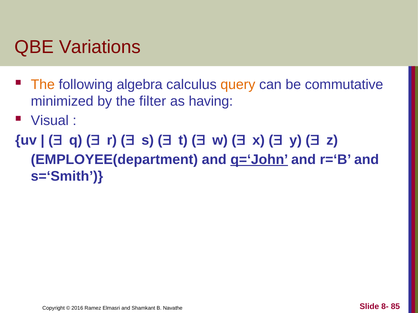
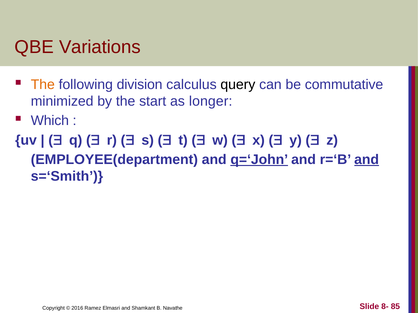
algebra: algebra -> division (140, 85)
query colour: orange -> black (238, 85)
filter: filter -> start (153, 101)
having: having -> longer (211, 101)
Visual: Visual -> Which (50, 121)
and underline: none -> present (367, 160)
